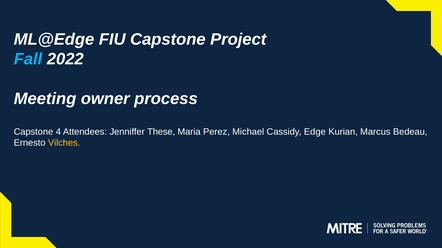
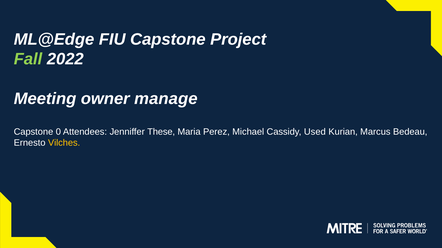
Fall colour: light blue -> light green (28, 59)
process: process -> manage (166, 99)
4: 4 -> 0 (58, 132)
Edge: Edge -> Used (315, 132)
